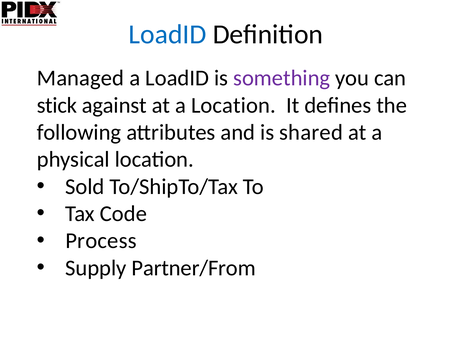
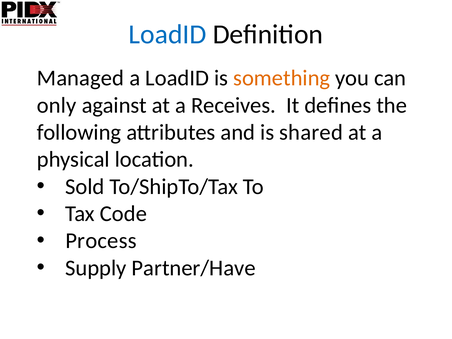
something colour: purple -> orange (282, 78)
stick: stick -> only (57, 105)
a Location: Location -> Receives (234, 105)
Partner/From: Partner/From -> Partner/Have (194, 268)
